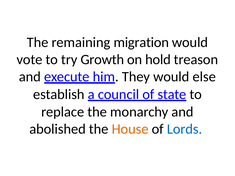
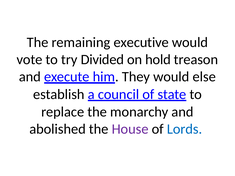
migration: migration -> executive (141, 42)
Growth: Growth -> Divided (102, 60)
House colour: orange -> purple (130, 129)
